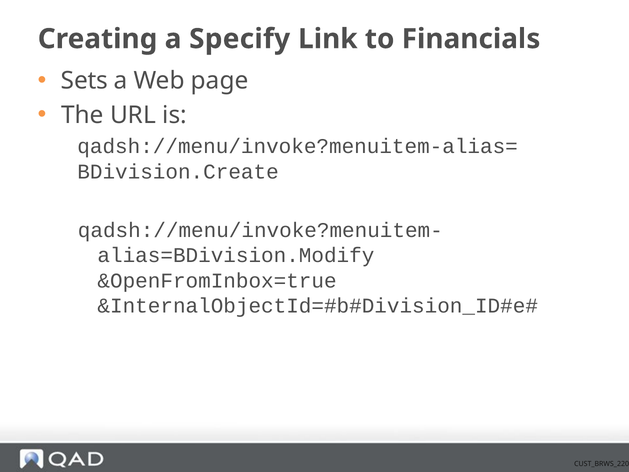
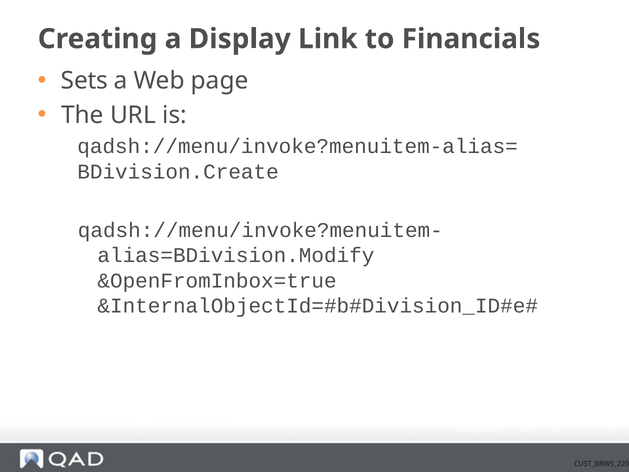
Specify: Specify -> Display (240, 39)
